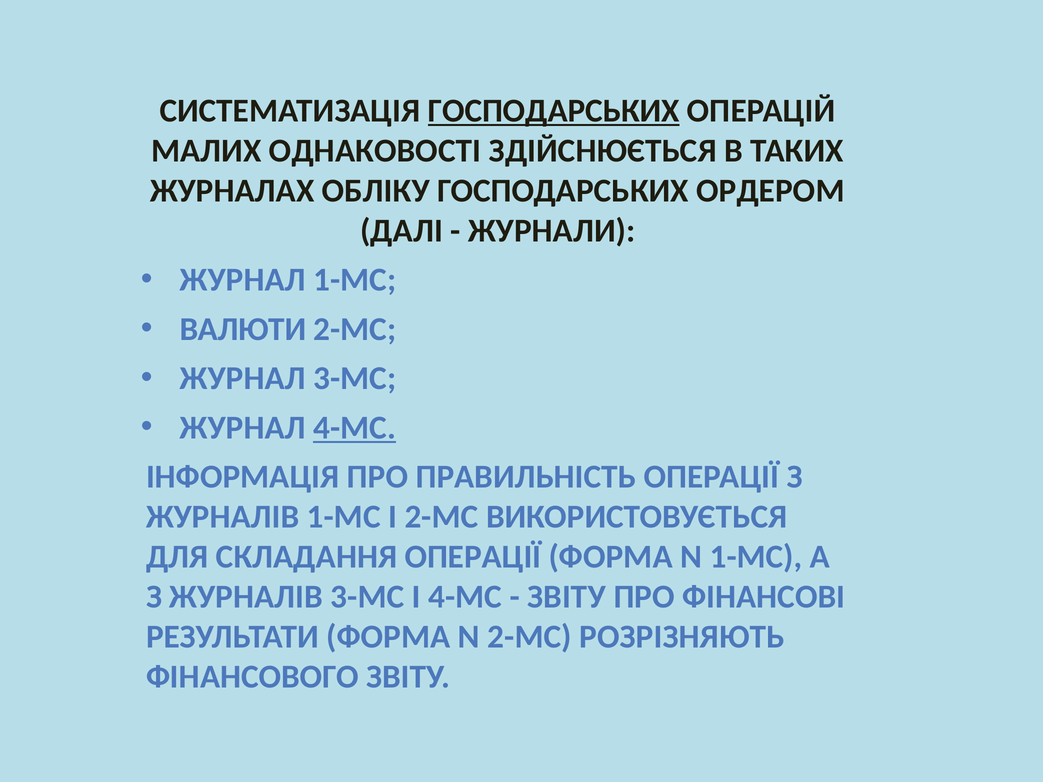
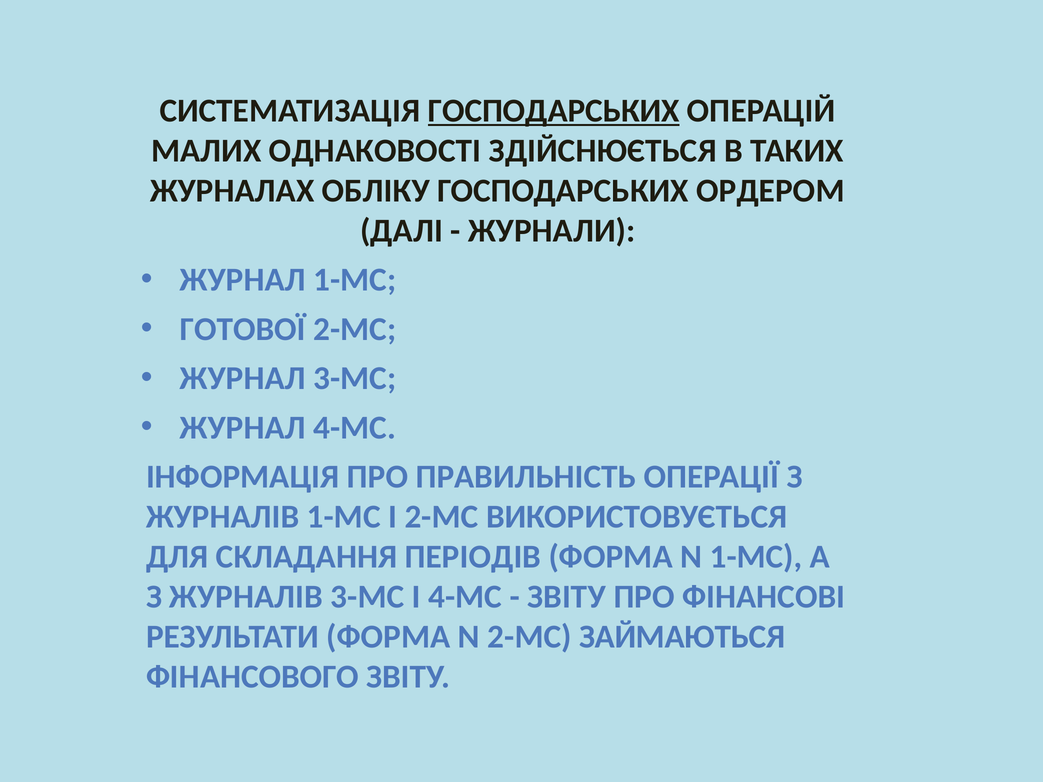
ВАЛЮТИ: ВАЛЮТИ -> ГОТОВОЇ (243, 329)
4-МС underline: present -> none (355, 428)
СКЛАДАННЯ ОПЕРАЦІЇ: ОПЕРАЦІЇ -> ПЕРІОДІВ (473, 557)
РОЗРІЗНЯЮТЬ: РОЗРІЗНЯЮТЬ -> ЗАЙМАЮТЬСЯ (682, 637)
